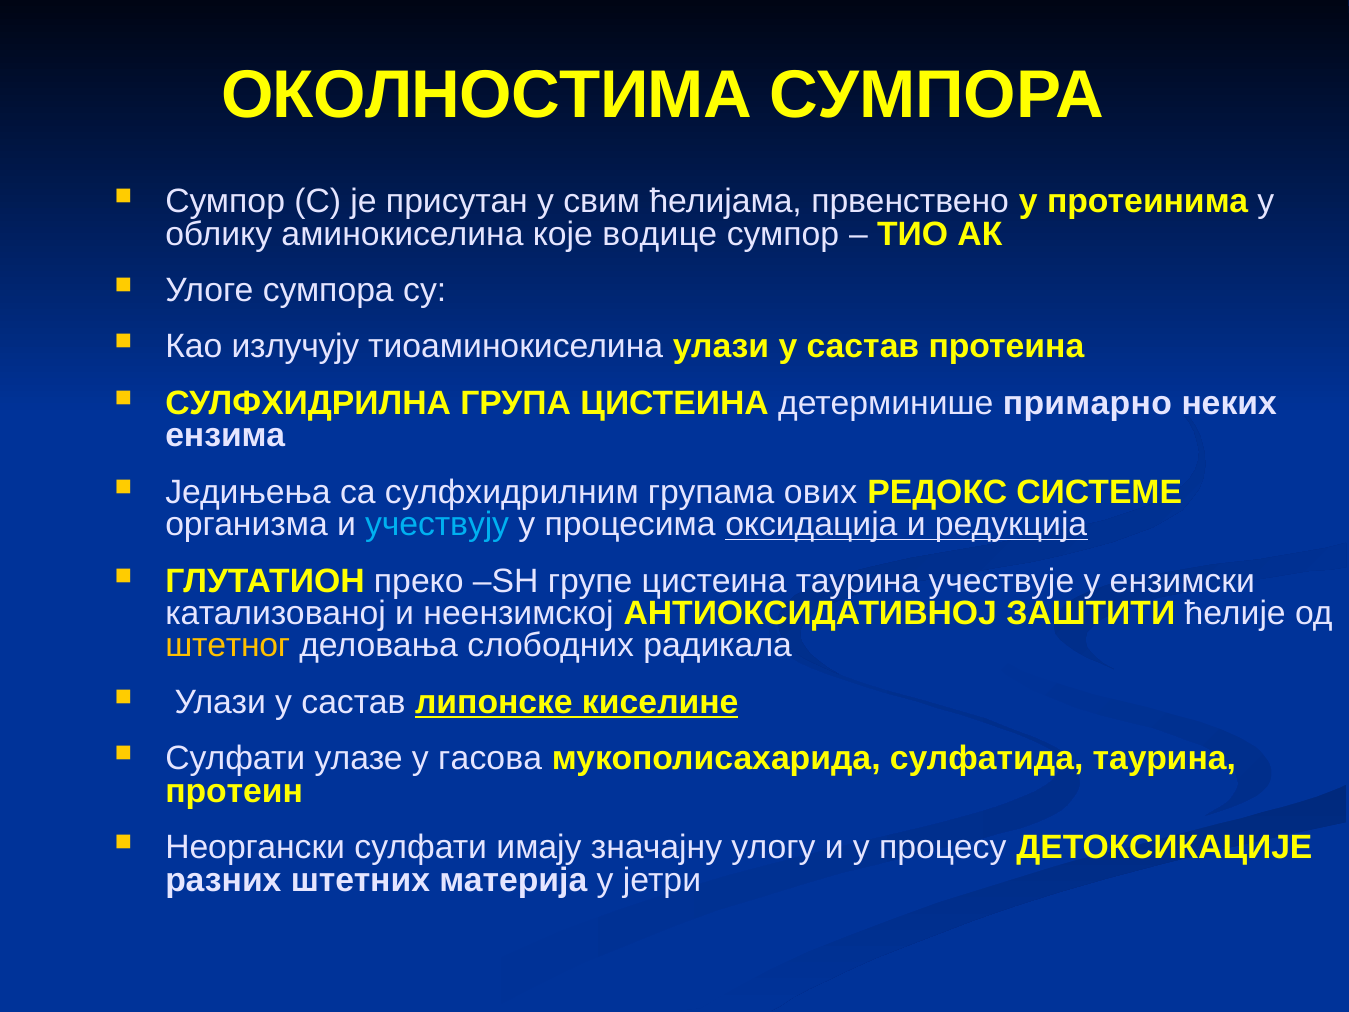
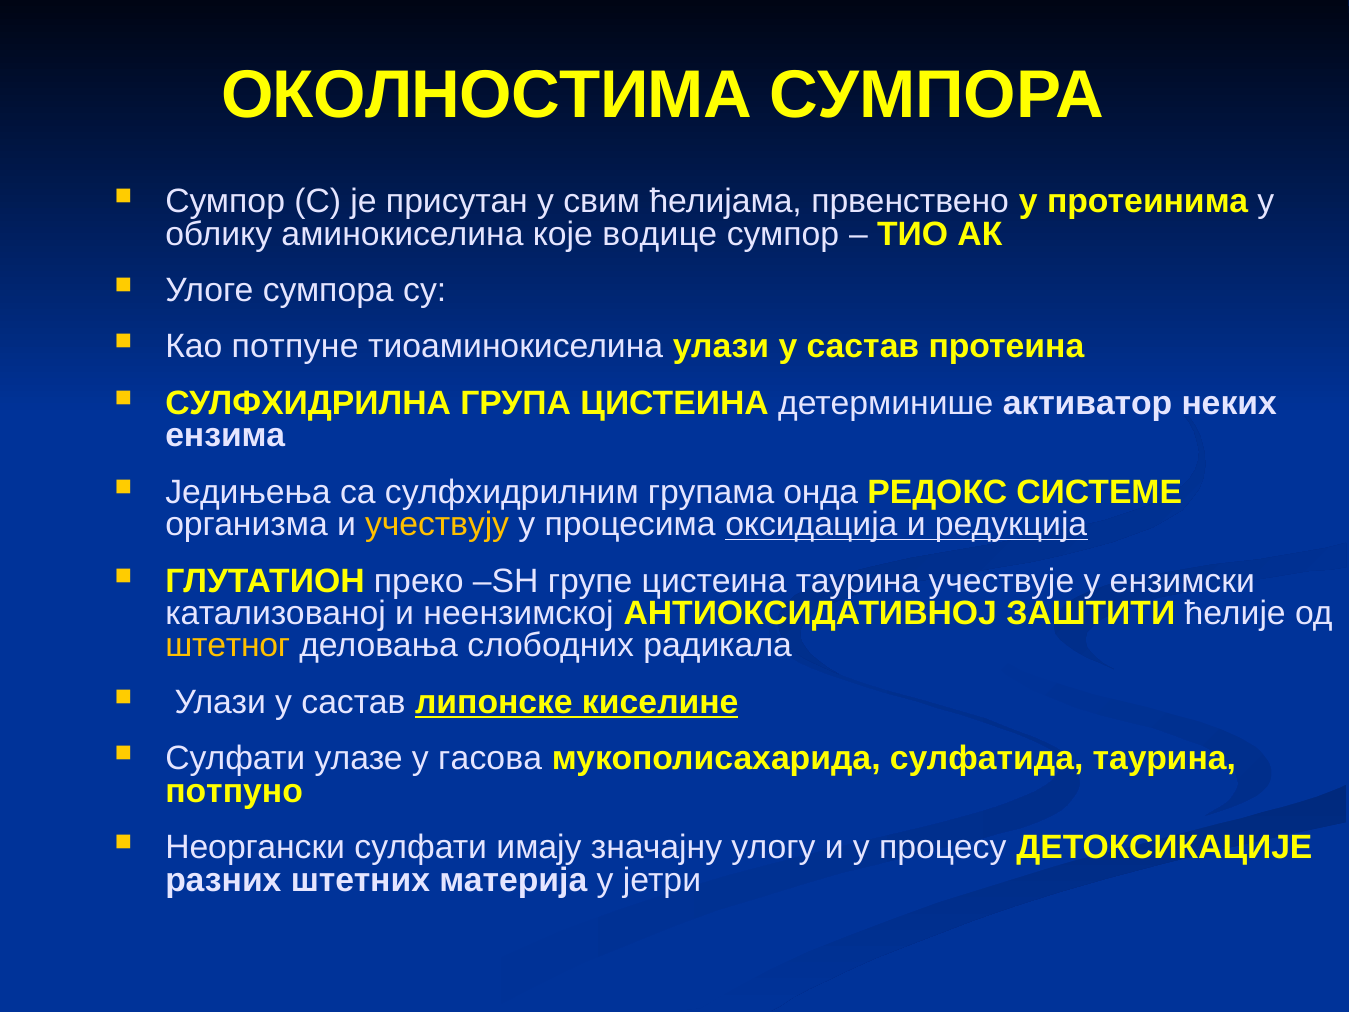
излучују: излучују -> потпуне (295, 347)
примарно: примарно -> активатор (1088, 403)
ових: ових -> онда (821, 492)
учествују colour: light blue -> yellow (437, 524)
протеин: протеин -> потпуно (234, 791)
